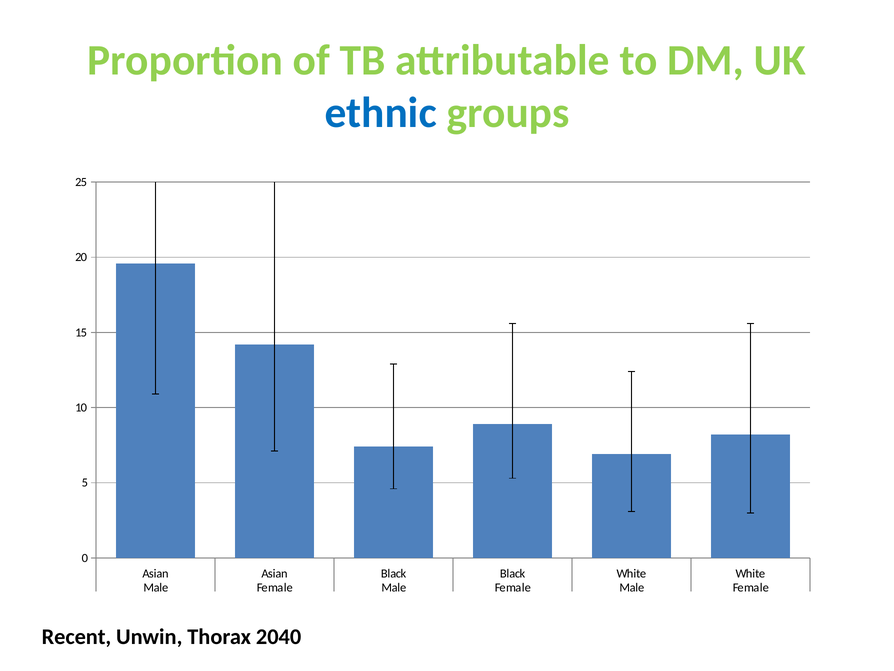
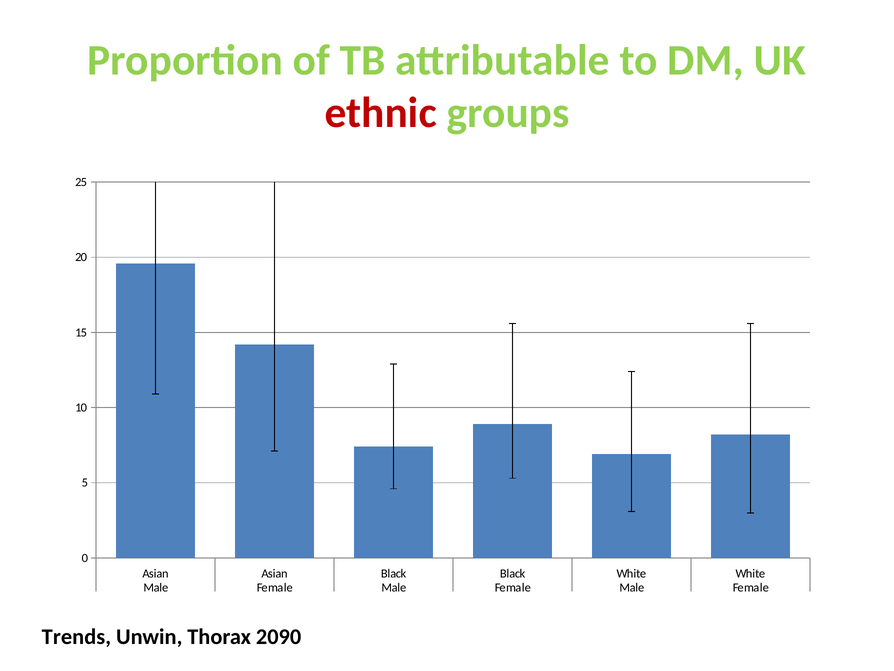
ethnic colour: blue -> red (381, 113)
Recent: Recent -> Trends (76, 636)
2040: 2040 -> 2090 (279, 636)
